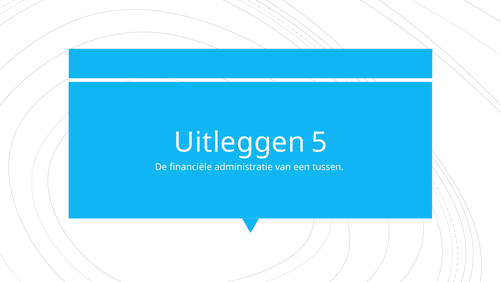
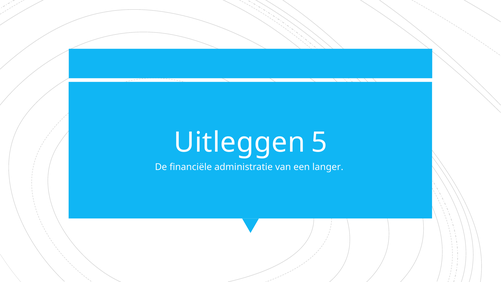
tussen: tussen -> langer (328, 167)
